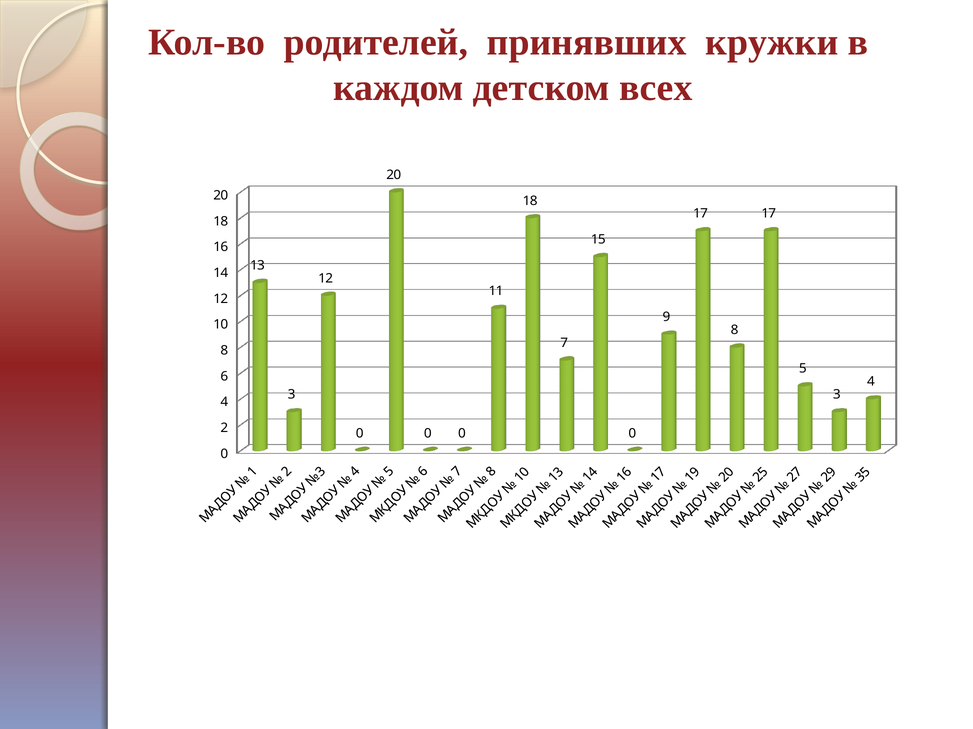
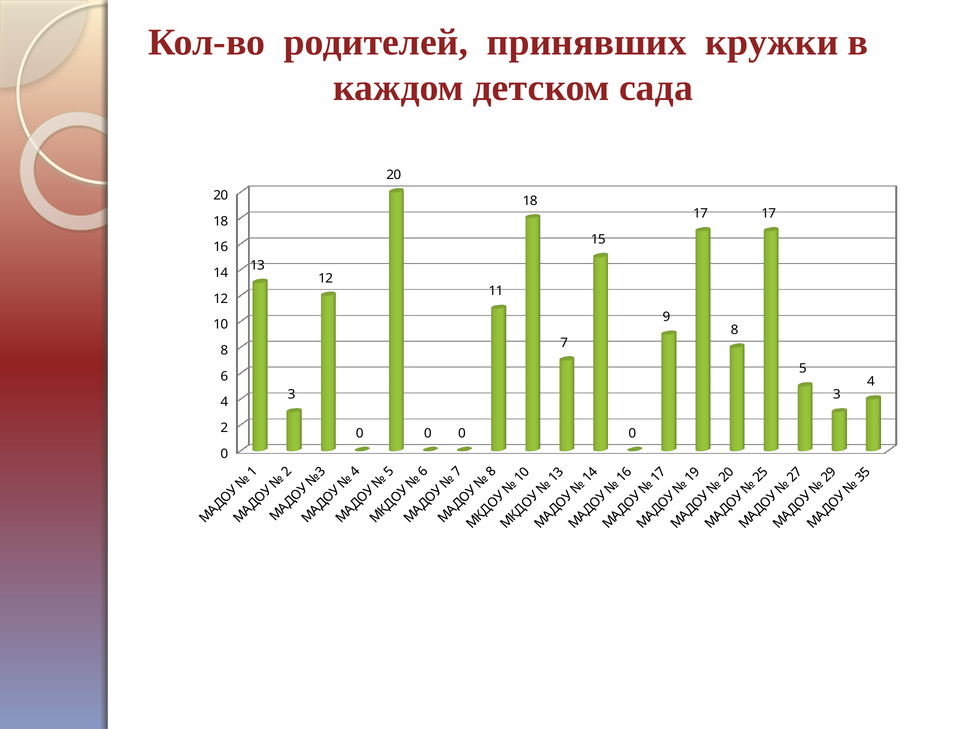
всех: всех -> сада (656, 88)
